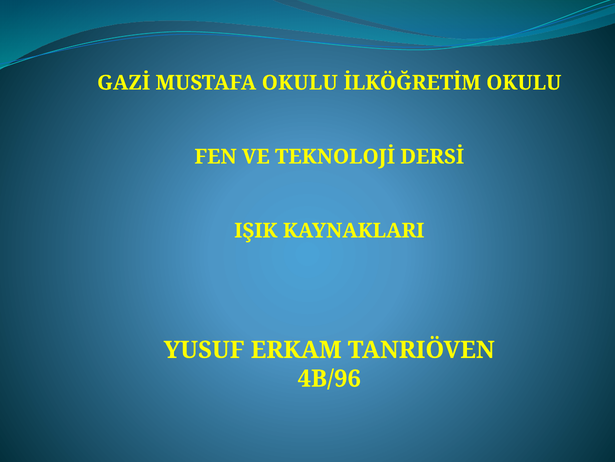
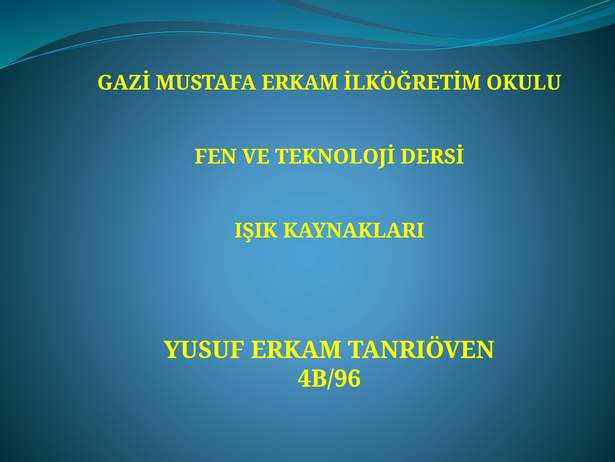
MUSTAFA OKULU: OKULU -> ERKAM (300, 83)
